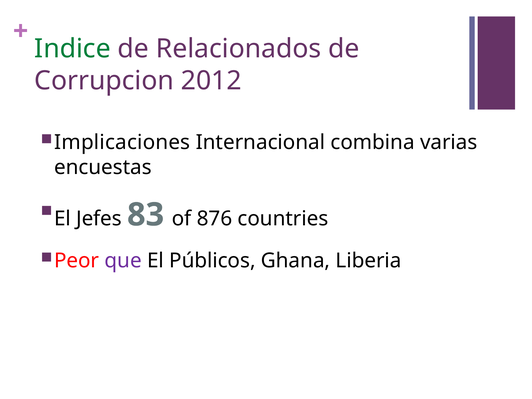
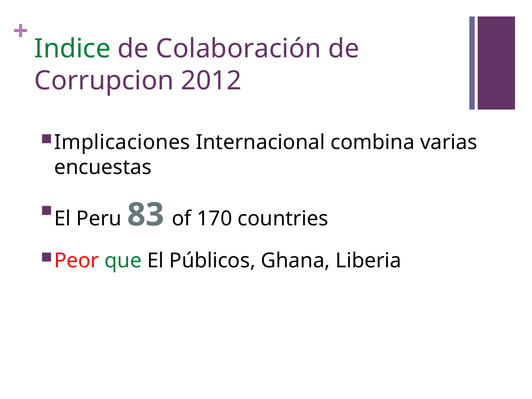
Relacionados: Relacionados -> Colaboración (239, 49)
Jefes: Jefes -> Peru (99, 219)
876: 876 -> 170 (214, 219)
que colour: purple -> green (123, 261)
